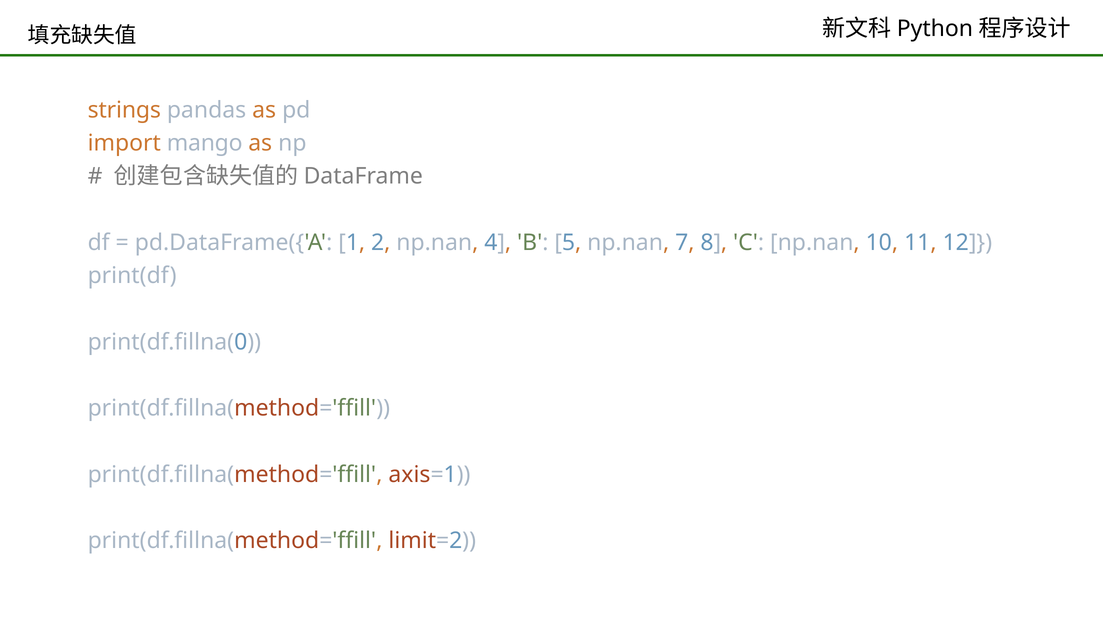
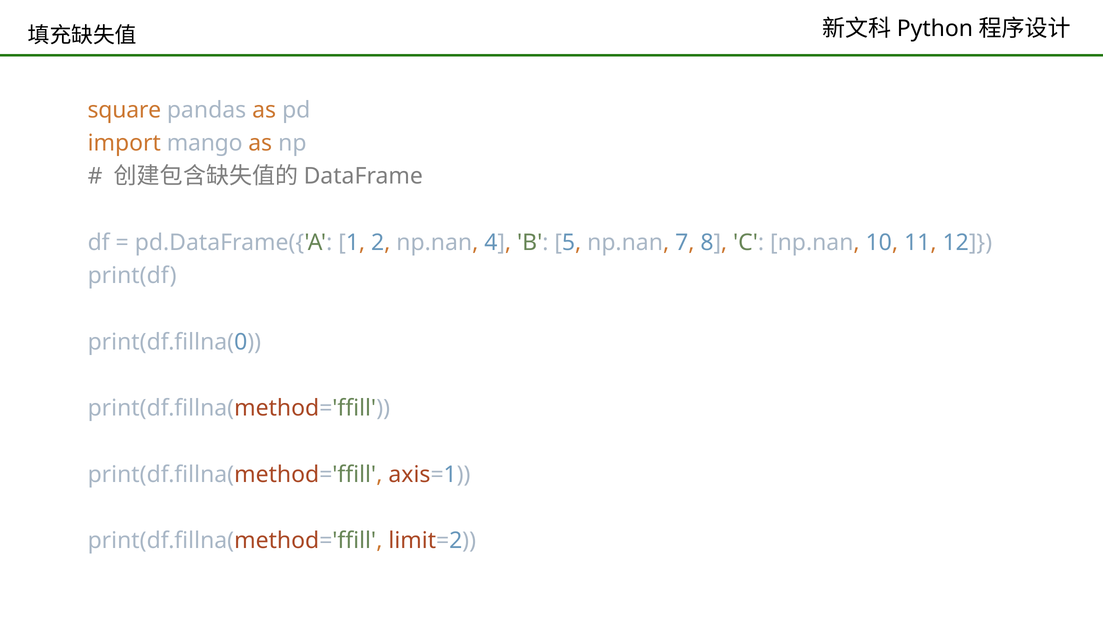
strings: strings -> square (124, 110)
